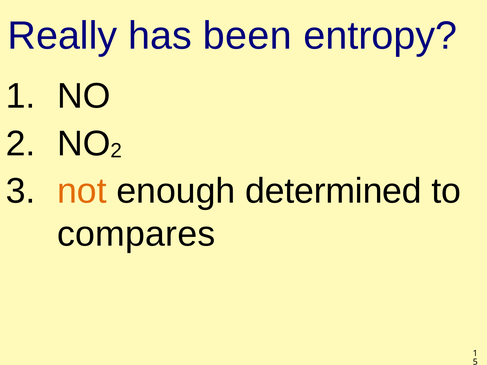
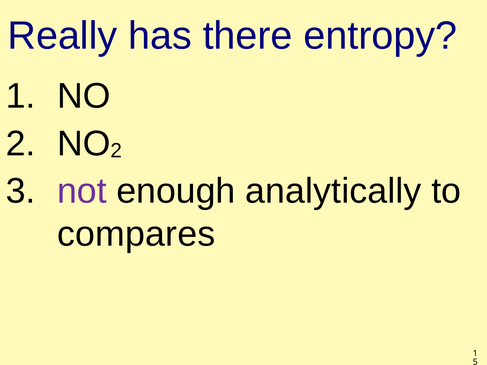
been: been -> there (248, 36)
not colour: orange -> purple (82, 191)
determined: determined -> analytically (333, 191)
